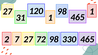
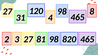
98 1: 1 -> 8 (92, 11)
31 1: 1 -> 4 (50, 18)
7: 7 -> 3 (17, 39)
72: 72 -> 81 (41, 39)
330: 330 -> 820 (69, 39)
